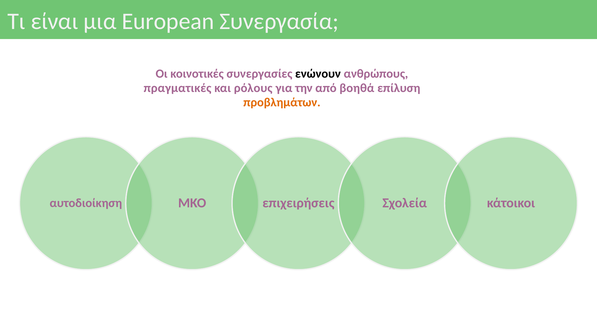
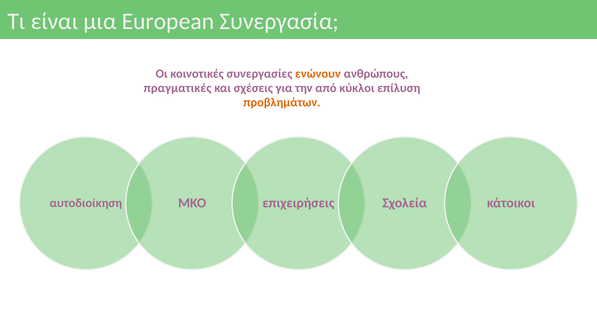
ενώνουν colour: black -> orange (318, 74)
ρόλους: ρόλους -> σχέσεις (253, 88)
βοηθά: βοηθά -> κύκλοι (357, 88)
